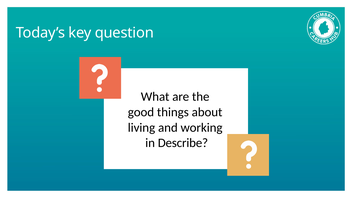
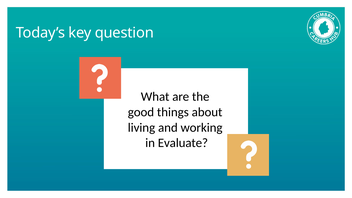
Describe: Describe -> Evaluate (183, 143)
